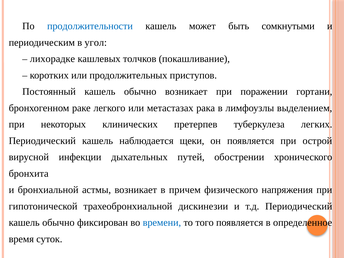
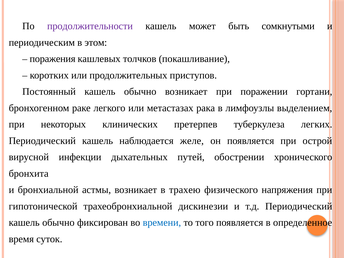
продолжительности colour: blue -> purple (90, 26)
угол: угол -> этом (96, 43)
лихорадке: лихорадке -> поражения (53, 59)
щеки: щеки -> желе (192, 141)
причем: причем -> трахею (185, 190)
